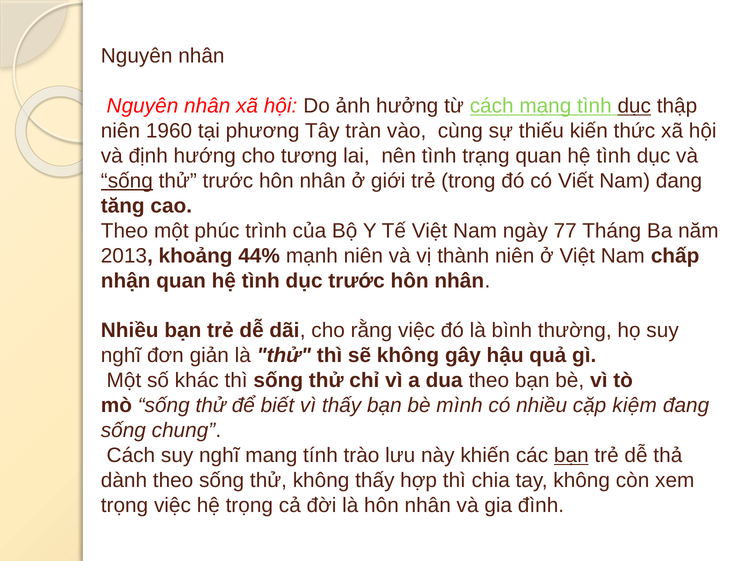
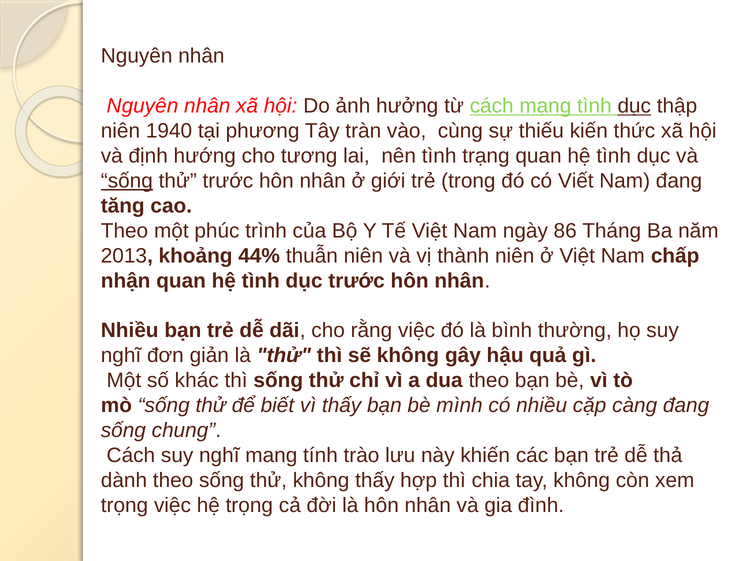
1960: 1960 -> 1940 (169, 131)
77: 77 -> 86 (565, 231)
mạnh: mạnh -> thuẫn (312, 256)
kiệm: kiệm -> càng (635, 406)
bạn underline: present -> none (571, 455)
